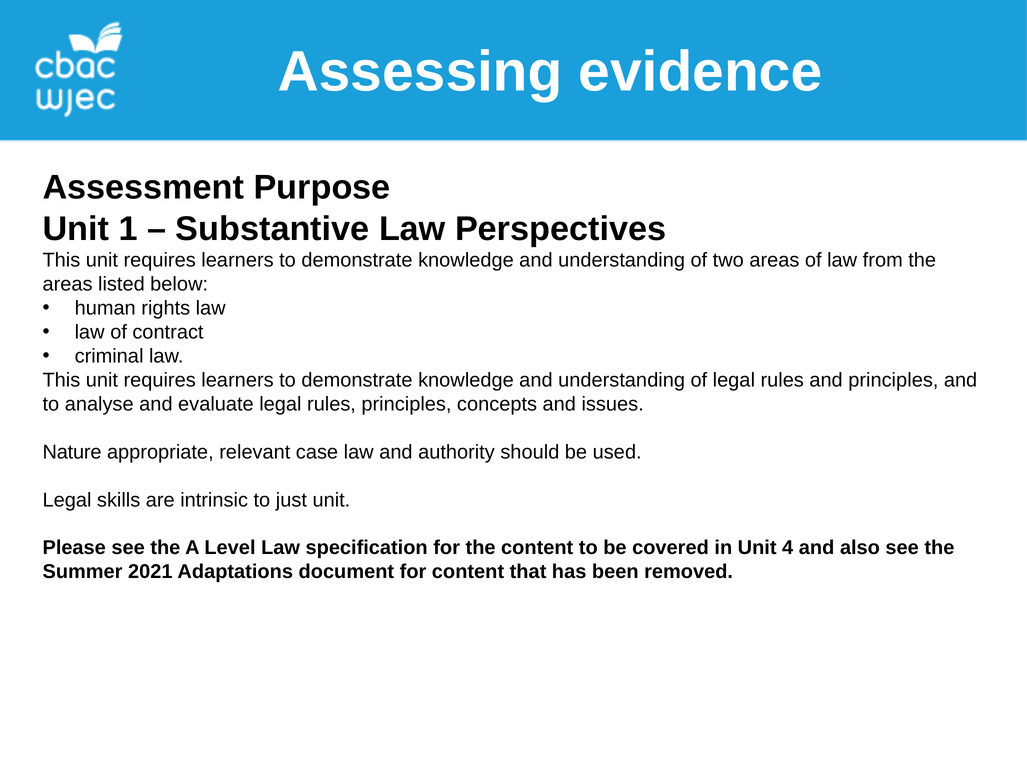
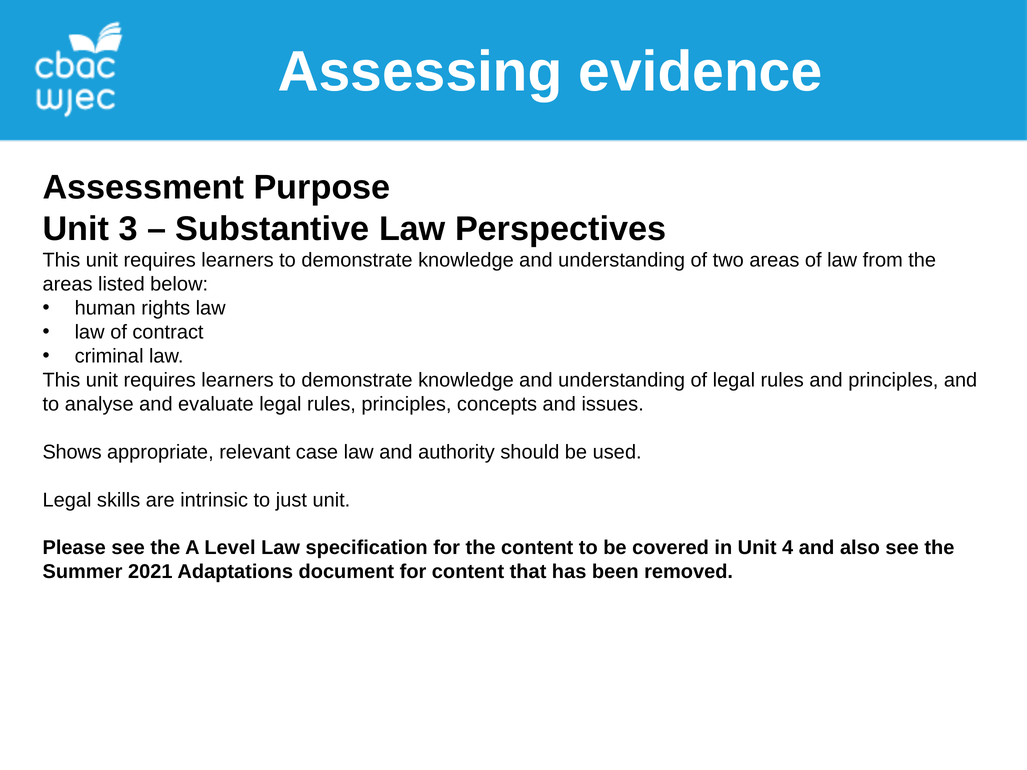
1: 1 -> 3 (128, 229)
Nature: Nature -> Shows (72, 452)
